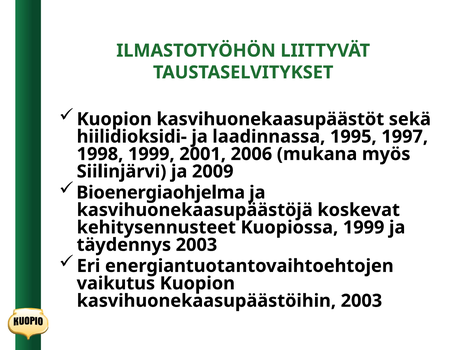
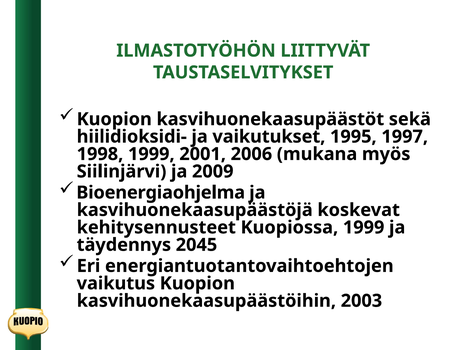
laadinnassa: laadinnassa -> vaikutukset (269, 137)
täydennys 2003: 2003 -> 2045 (196, 245)
